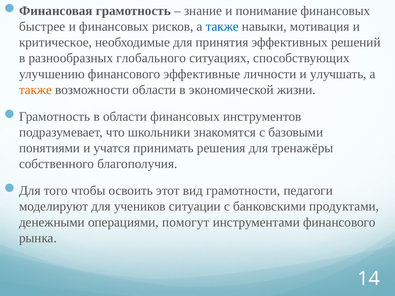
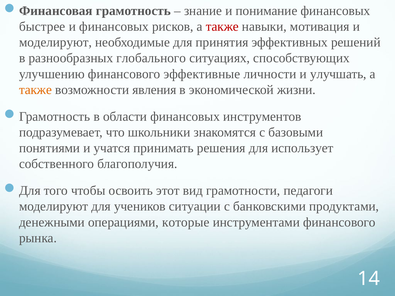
также colour: blue -> red (222, 27)
критическое: критическое -> моделируют (55, 42)
возможности области: области -> явления (154, 90)
тренажёры: тренажёры -> использует (302, 148)
помогут: помогут -> которые (186, 222)
